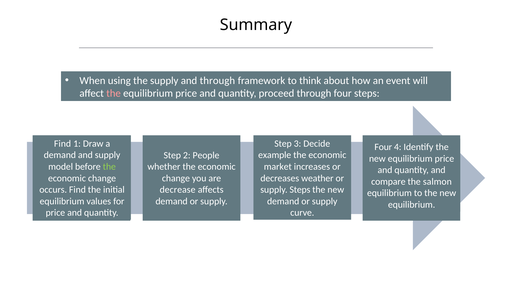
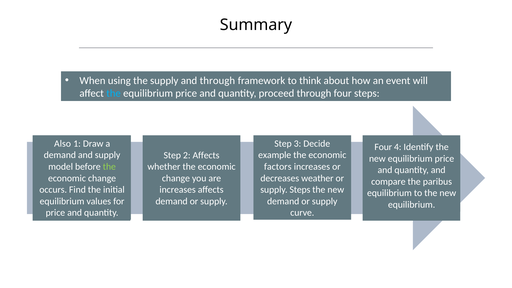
the colour: pink -> light blue (114, 93)
Find: Find -> Also (63, 144)
2 People: People -> Affects (206, 155)
market: market -> factors (278, 167)
salmon: salmon -> paribus (437, 182)
decrease: decrease -> increases (178, 190)
